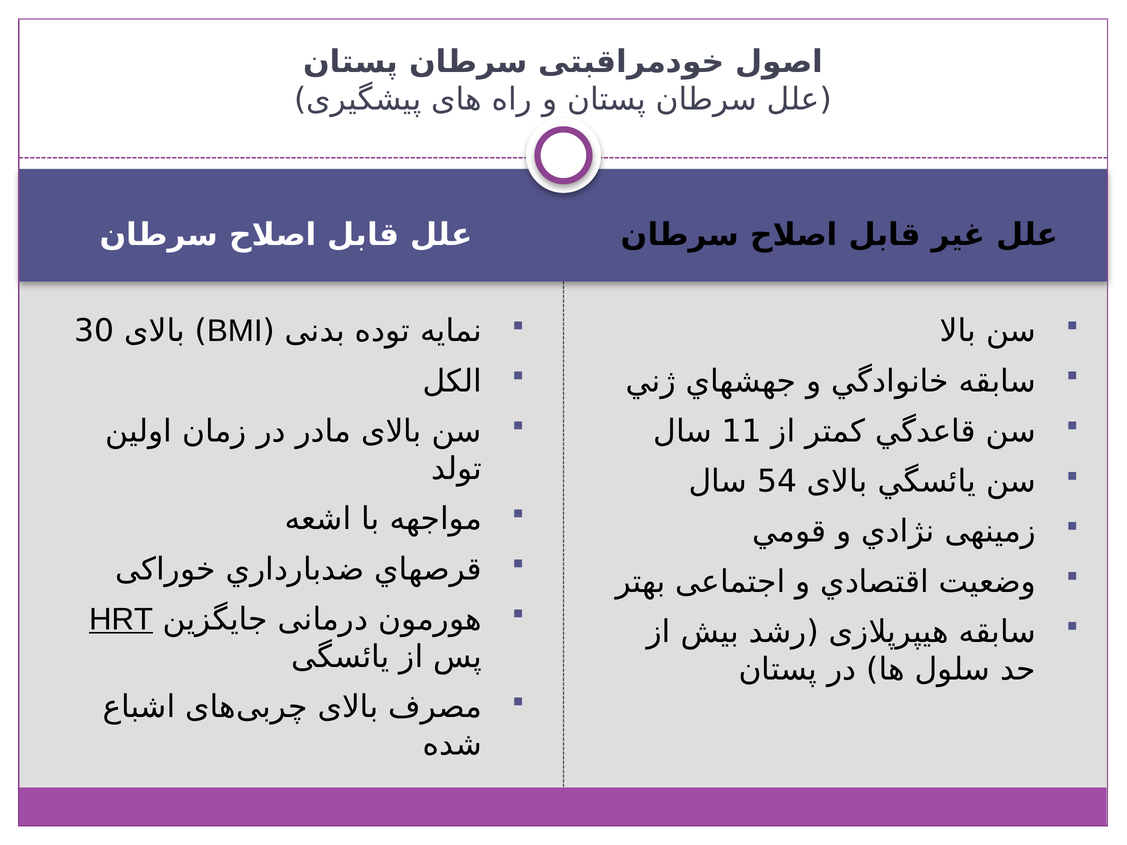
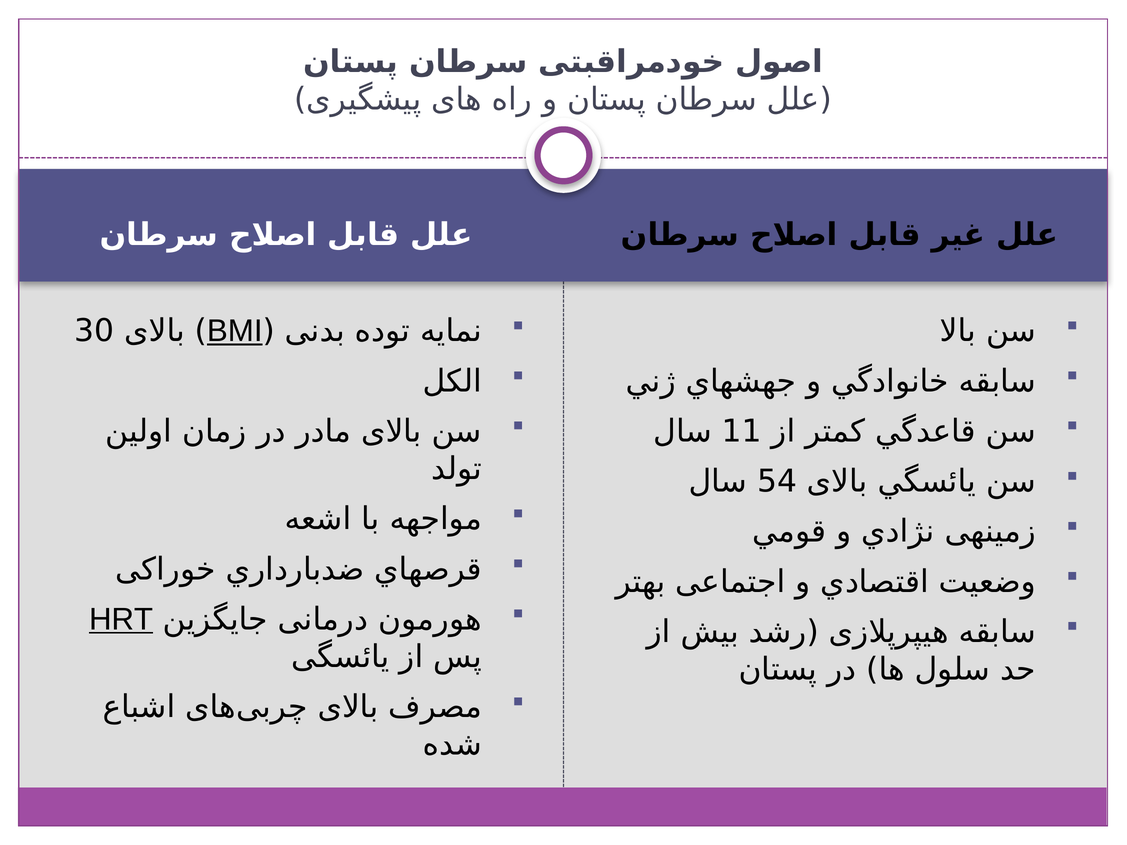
BMI underline: none -> present (235, 331)
